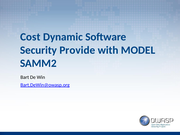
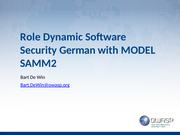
Cost: Cost -> Role (30, 37)
Provide: Provide -> German (77, 50)
